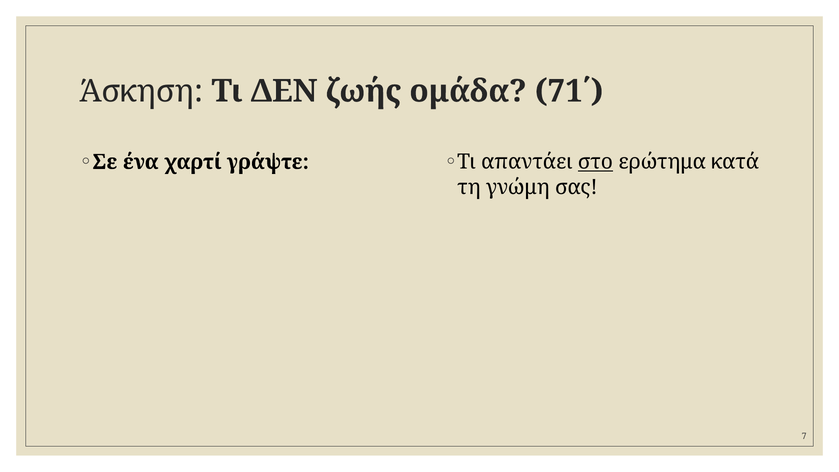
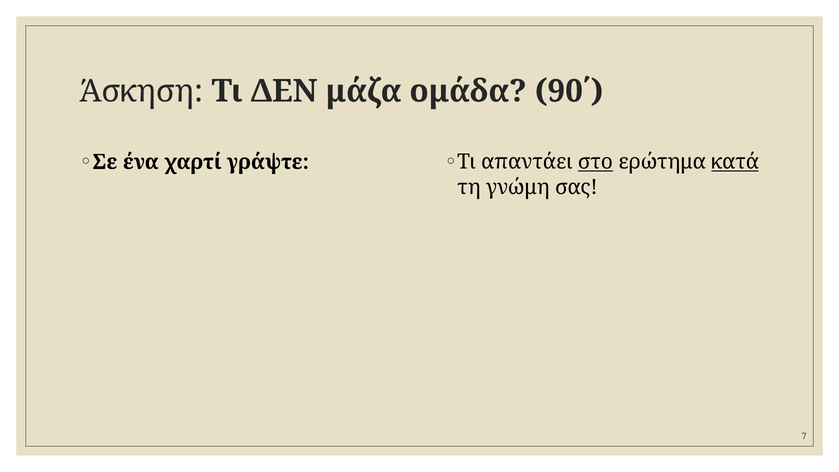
ζωής: ζωής -> μάζα (364, 91)
71΄: 71΄ -> 90΄ (569, 91)
κατά underline: none -> present (735, 162)
